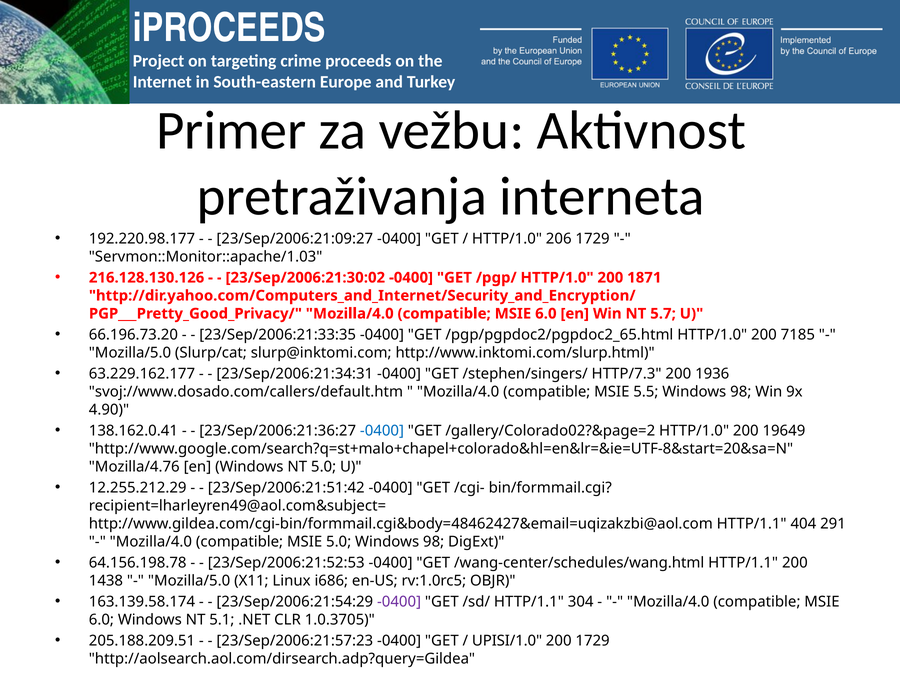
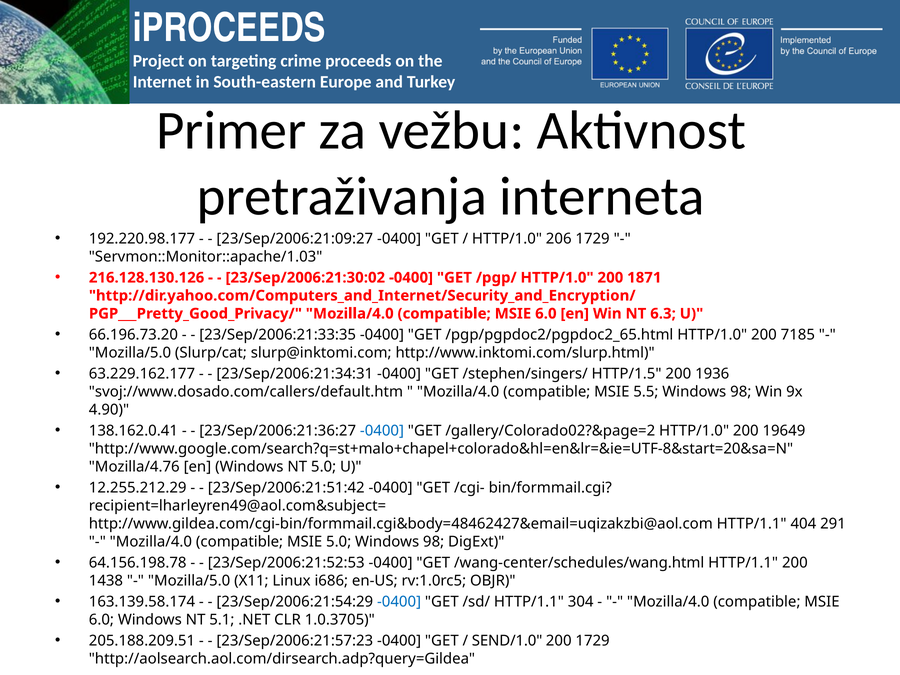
5.7: 5.7 -> 6.3 (663, 314)
HTTP/7.3: HTTP/7.3 -> HTTP/1.5 (627, 374)
-0400 colour: purple -> blue (399, 602)
UPISI/1.0: UPISI/1.0 -> SEND/1.0 (507, 641)
